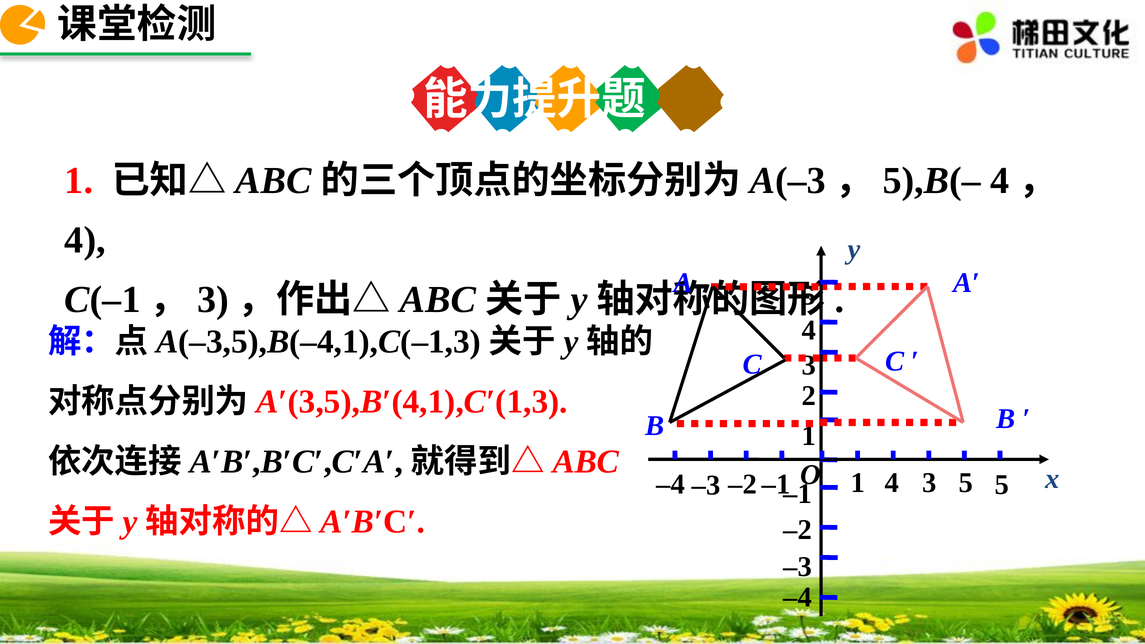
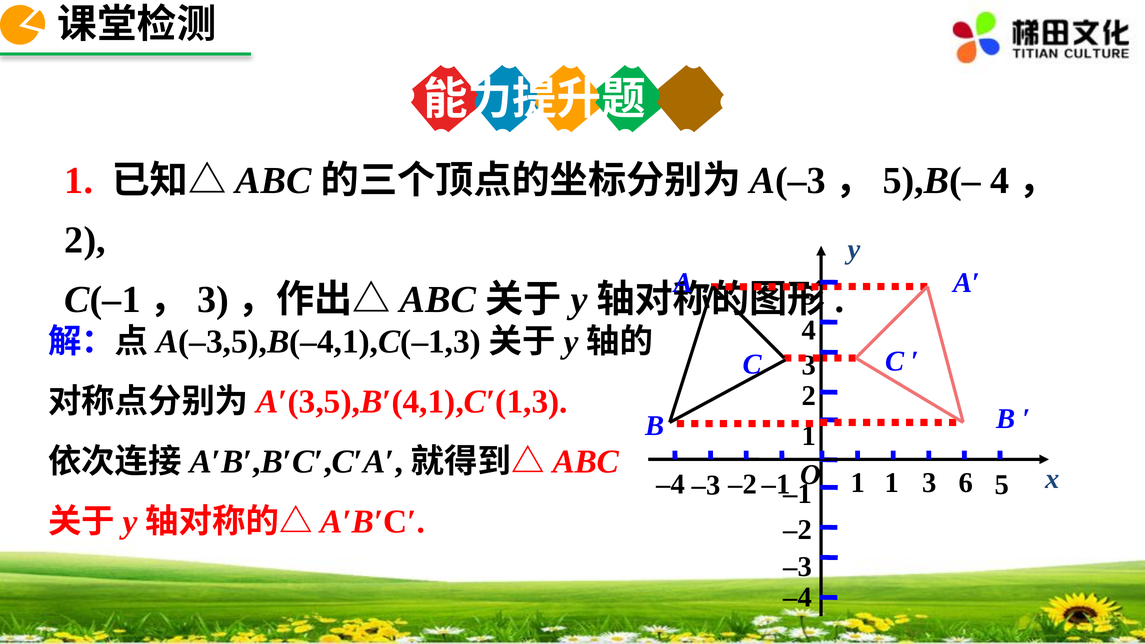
4: 4 -> 2 (85, 240)
O 1 4: 4 -> 1 (892, 483)
3 5: 5 -> 6 (966, 483)
